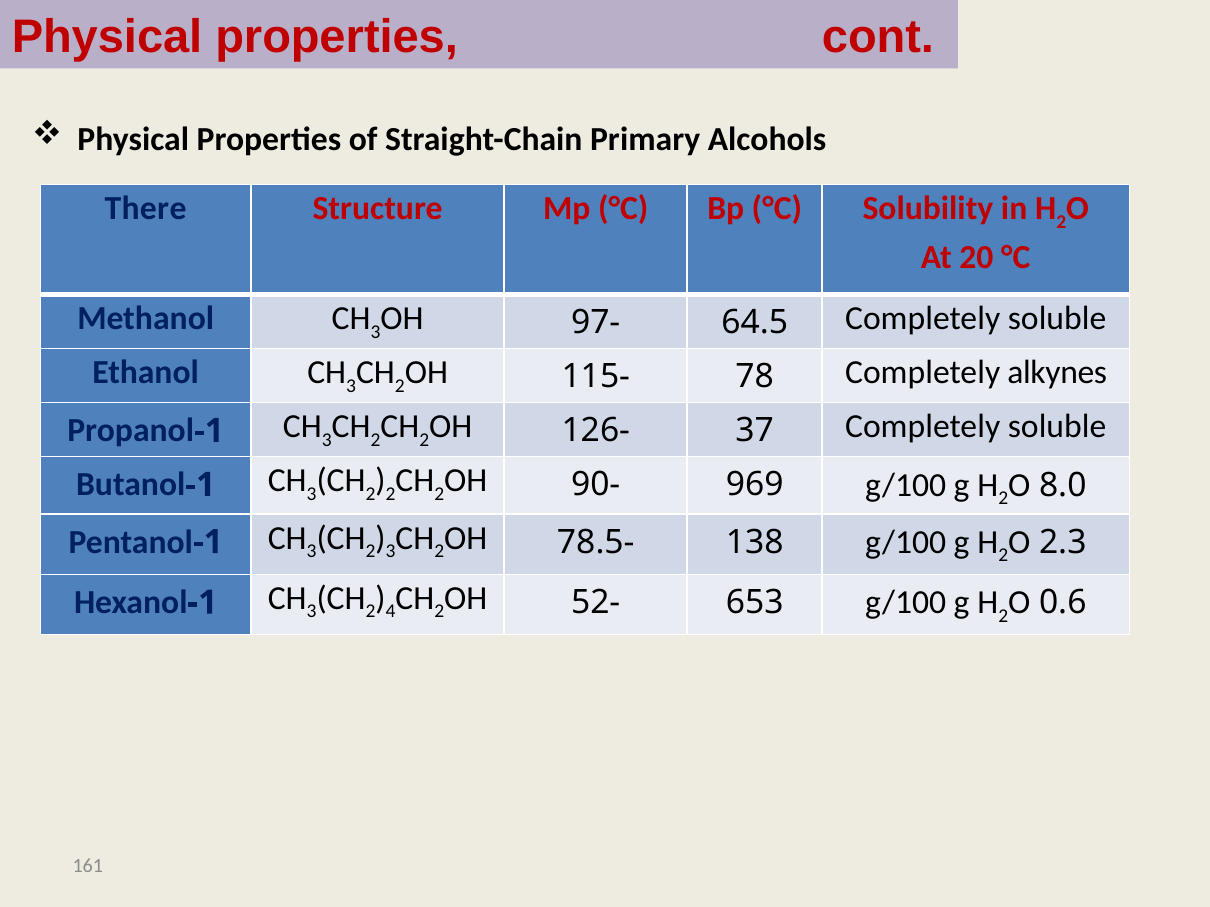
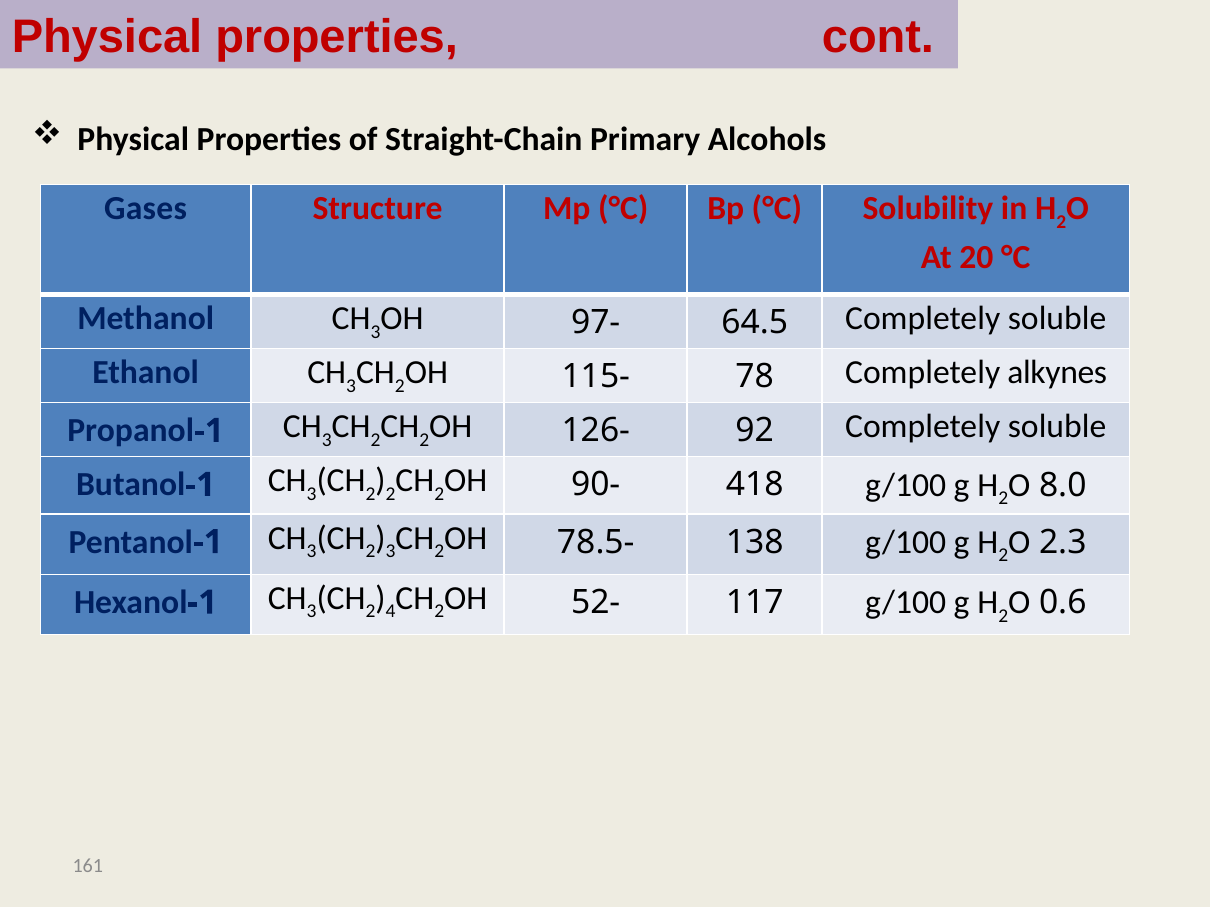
There: There -> Gases (146, 209)
37: 37 -> 92 (755, 431)
969: 969 -> 418 (755, 485)
653: 653 -> 117 (755, 603)
